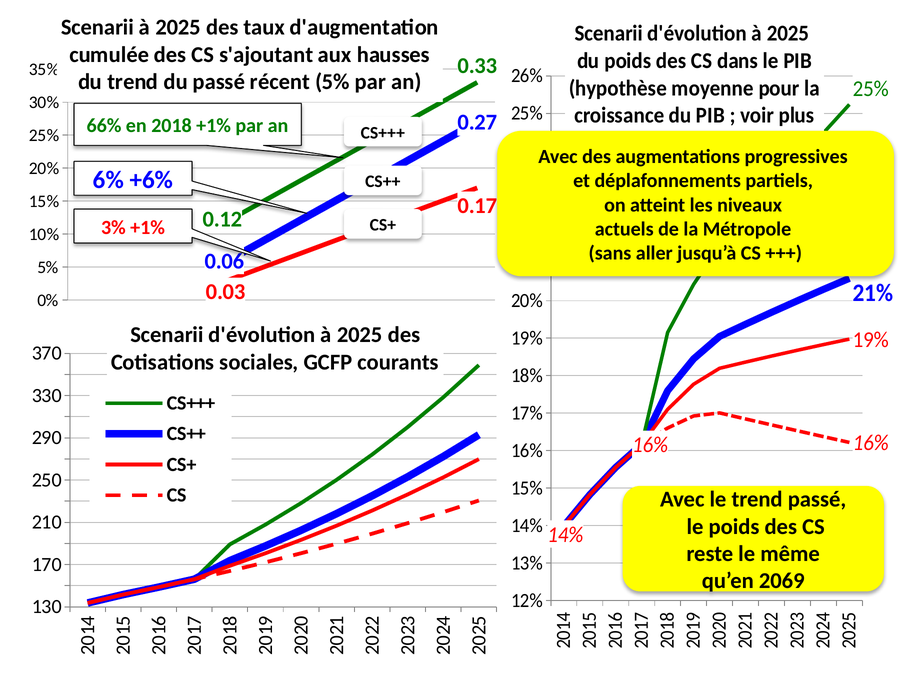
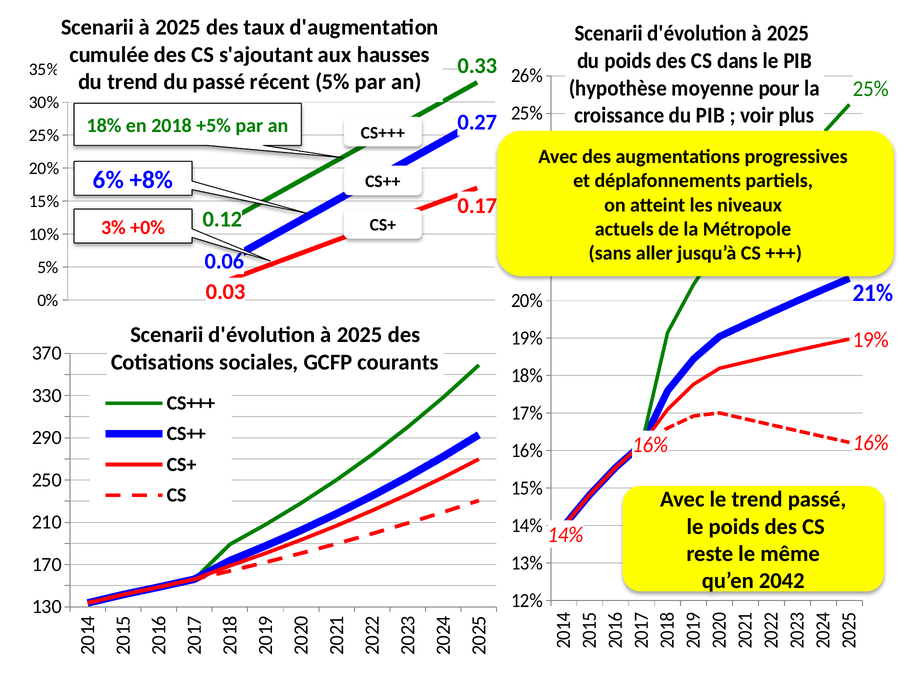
66%: 66% -> 18% (104, 126)
2018 +1%: +1% -> +5% (214, 126)
+6%: +6% -> +8% (151, 180)
3% +1%: +1% -> +0% (148, 227)
2069: 2069 -> 2042 (782, 581)
